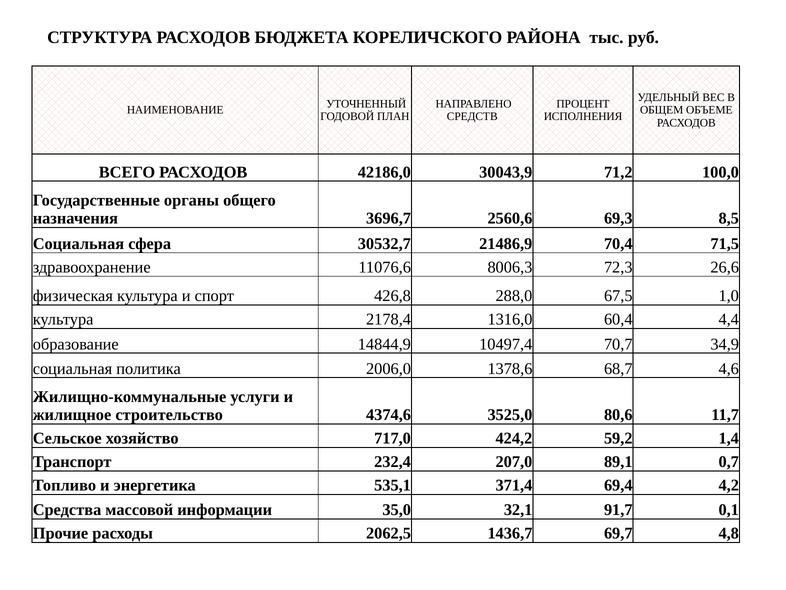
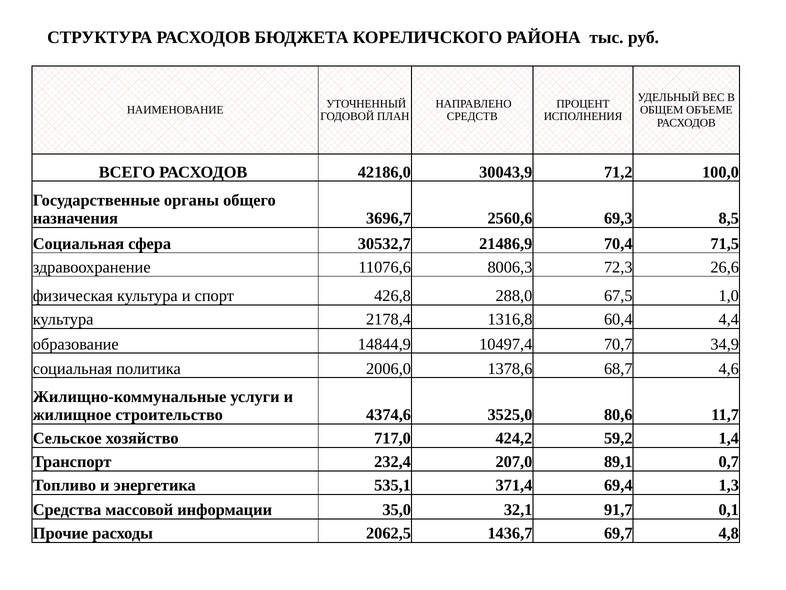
1316,0: 1316,0 -> 1316,8 (510, 319)
4,2: 4,2 -> 1,3 (729, 485)
